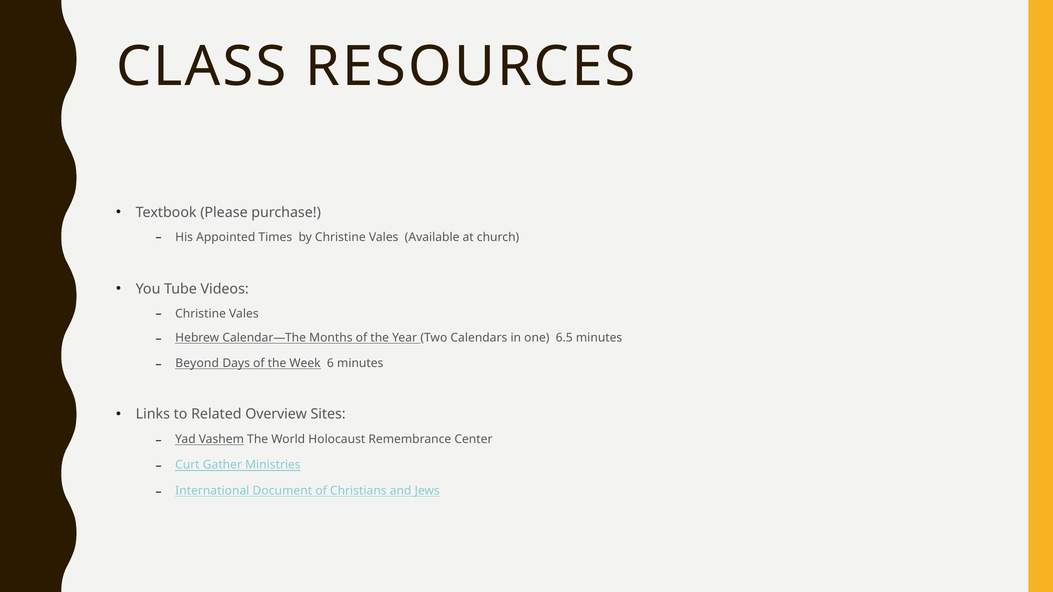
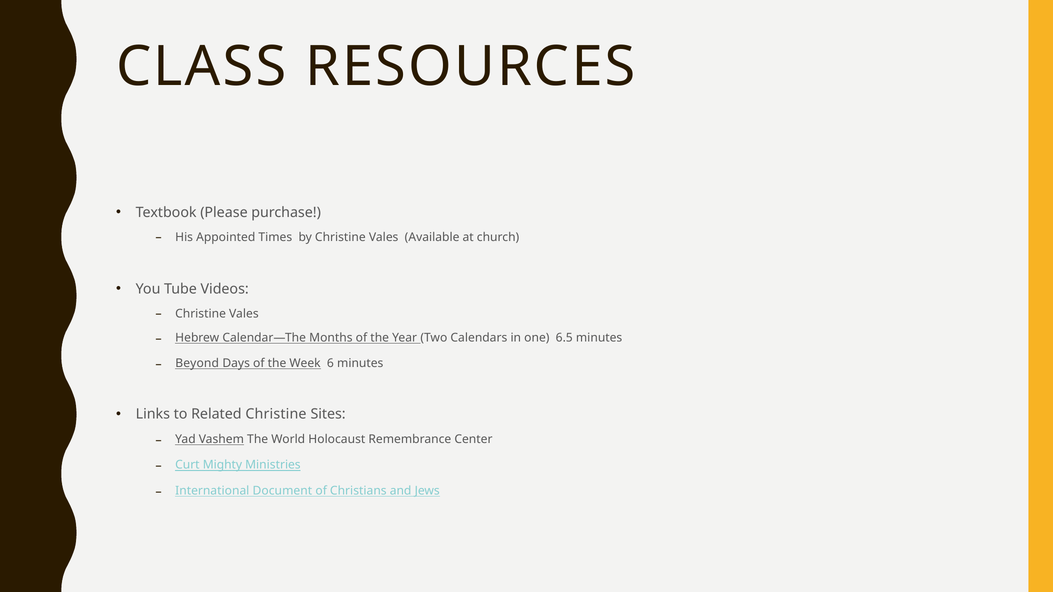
Related Overview: Overview -> Christine (276, 415)
Gather: Gather -> Mighty (222, 465)
